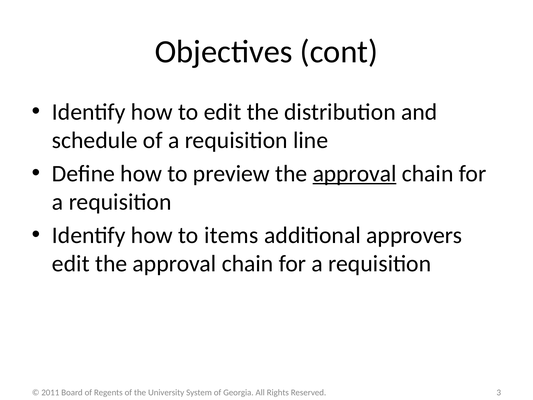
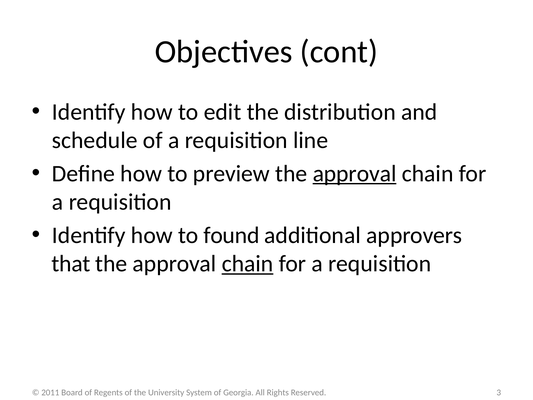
items: items -> found (231, 235)
edit: edit -> that (71, 264)
chain underline: none -> present (248, 264)
